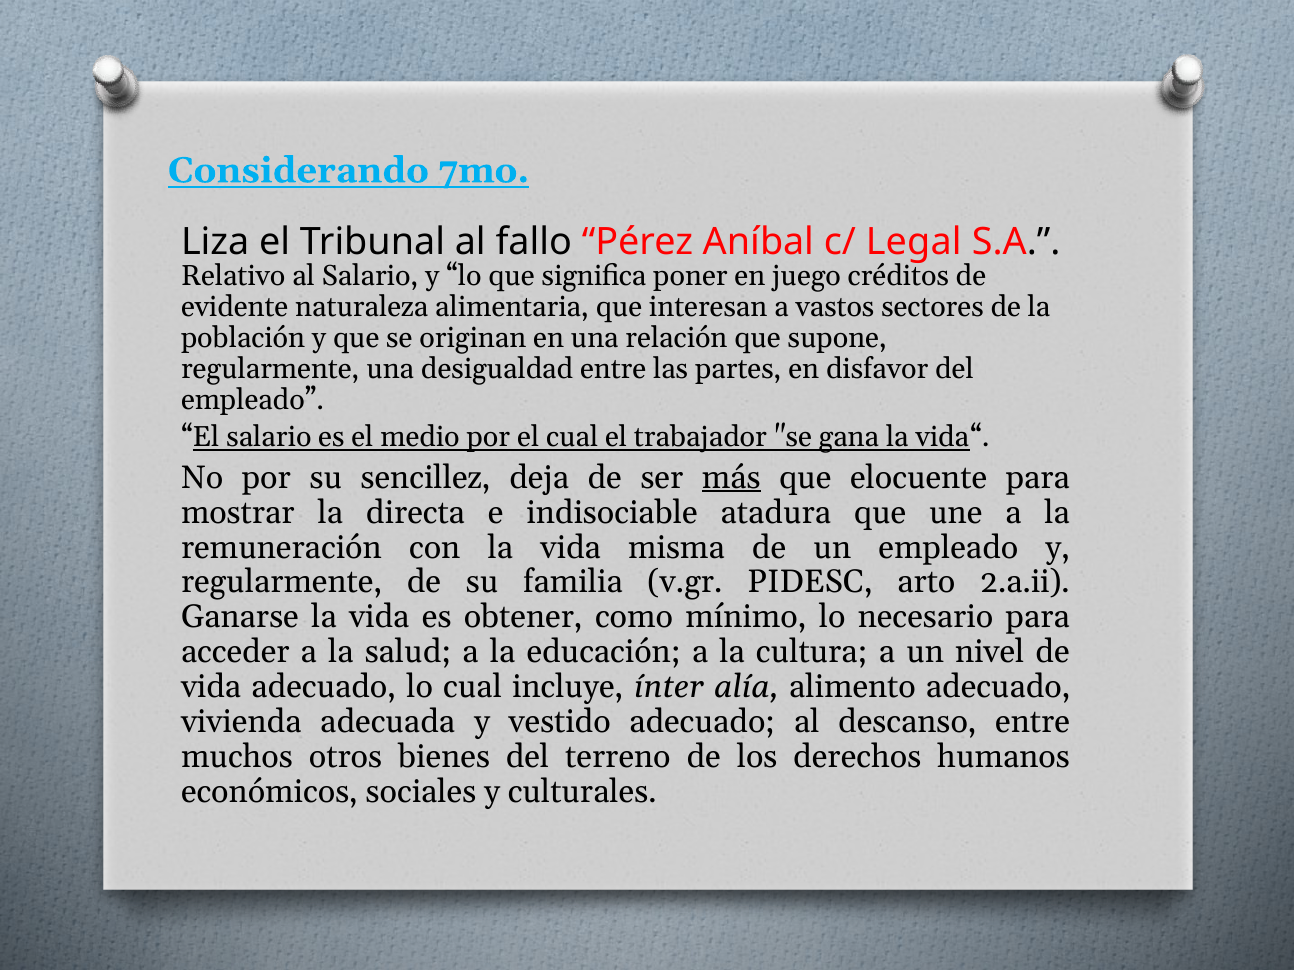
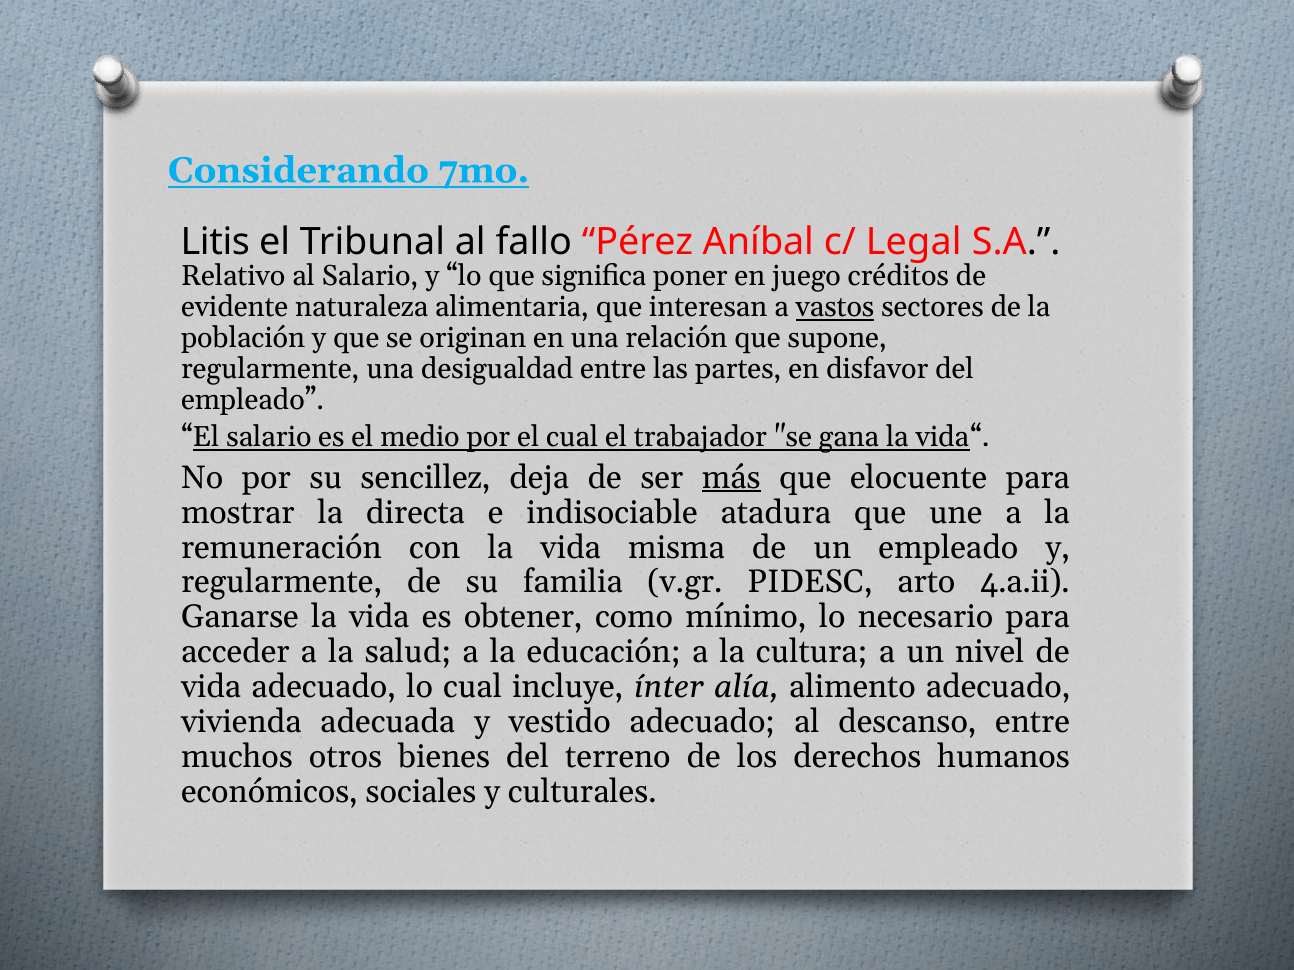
Liza: Liza -> Litis (215, 242)
vastos underline: none -> present (835, 308)
2.a.ii: 2.a.ii -> 4.a.ii (1025, 583)
